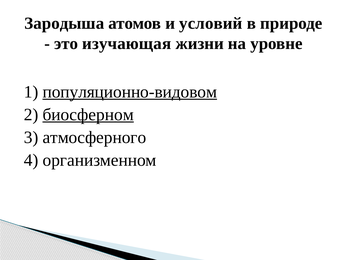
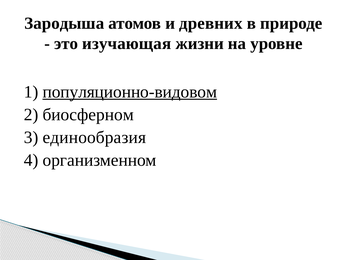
условий: условий -> древних (211, 23)
биосферном underline: present -> none (88, 115)
атмосферного: атмосферного -> единообразия (94, 137)
